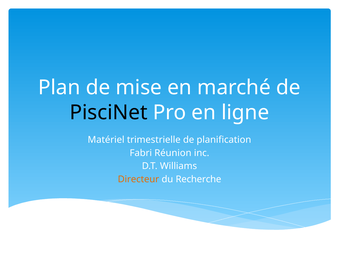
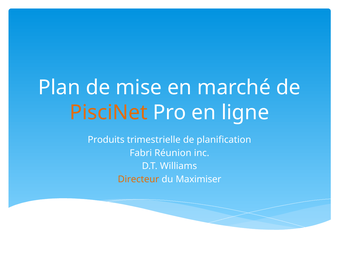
PisciNet colour: black -> orange (109, 113)
Matériel: Matériel -> Produits (106, 140)
Recherche: Recherche -> Maximiser (198, 179)
